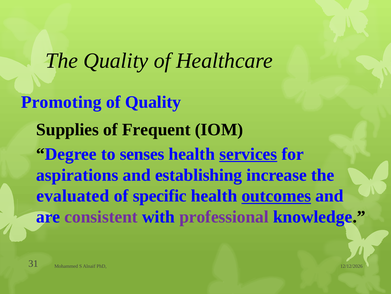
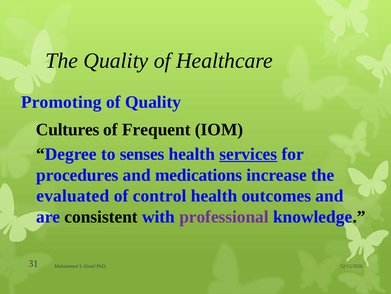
Supplies: Supplies -> Cultures (68, 129)
aspirations: aspirations -> procedures (77, 175)
establishing: establishing -> medications (199, 175)
specific: specific -> control (160, 195)
outcomes underline: present -> none (276, 195)
consistent colour: purple -> black (101, 216)
